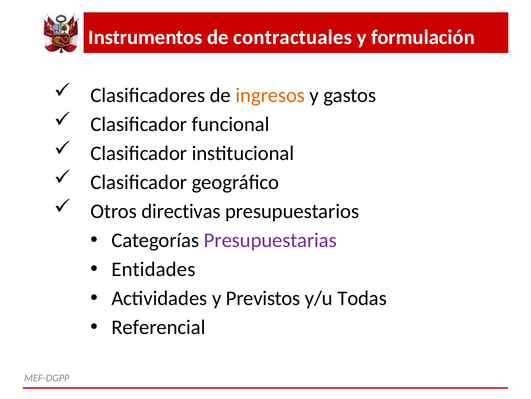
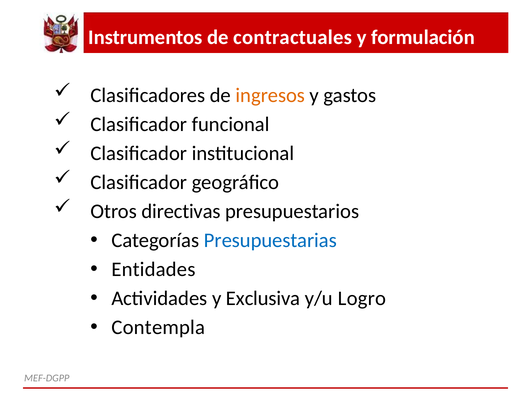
Presupuestarias colour: purple -> blue (270, 240)
Previstos: Previstos -> Exclusiva (263, 298)
Todas: Todas -> Logro (362, 298)
Referencial: Referencial -> Contempla (158, 327)
